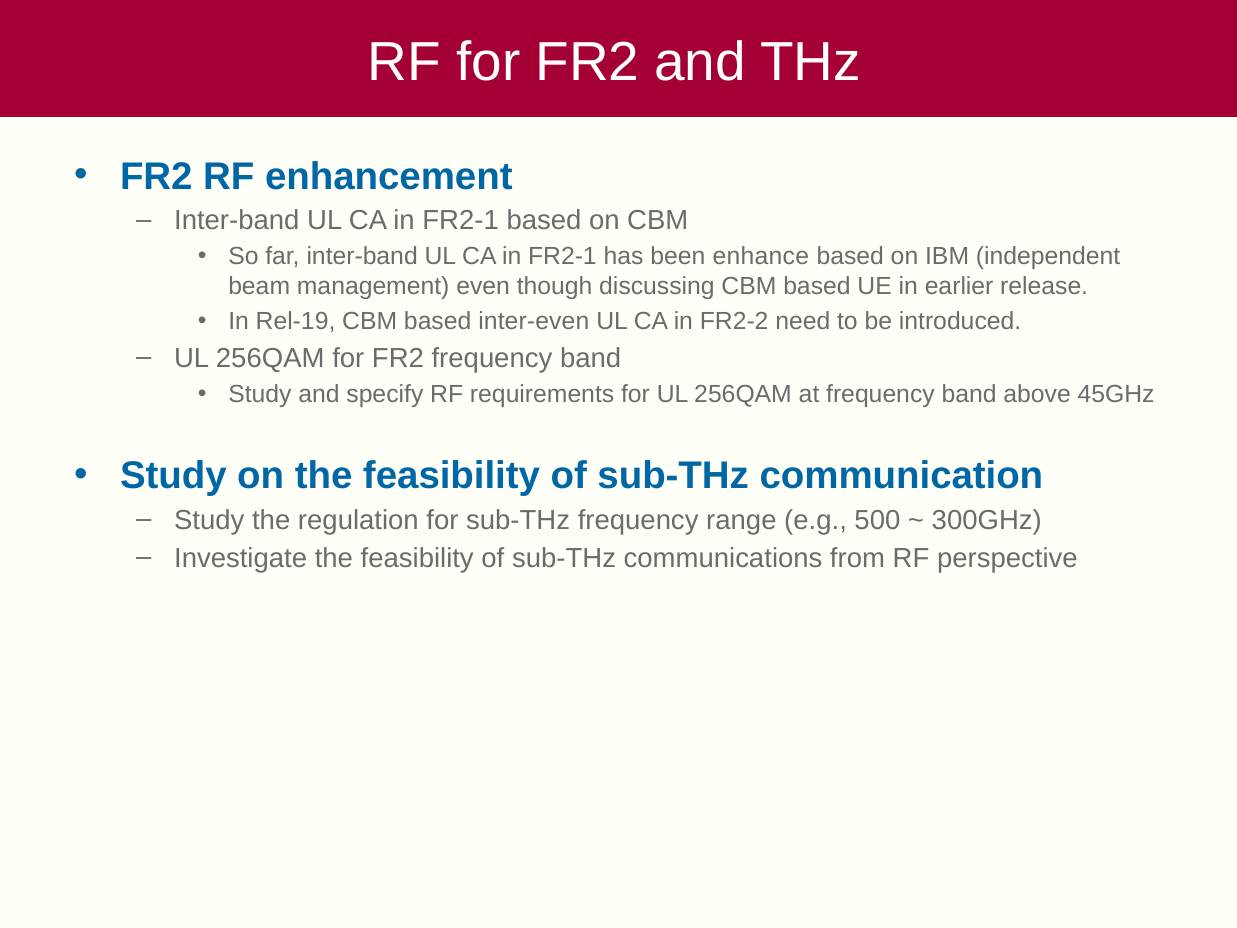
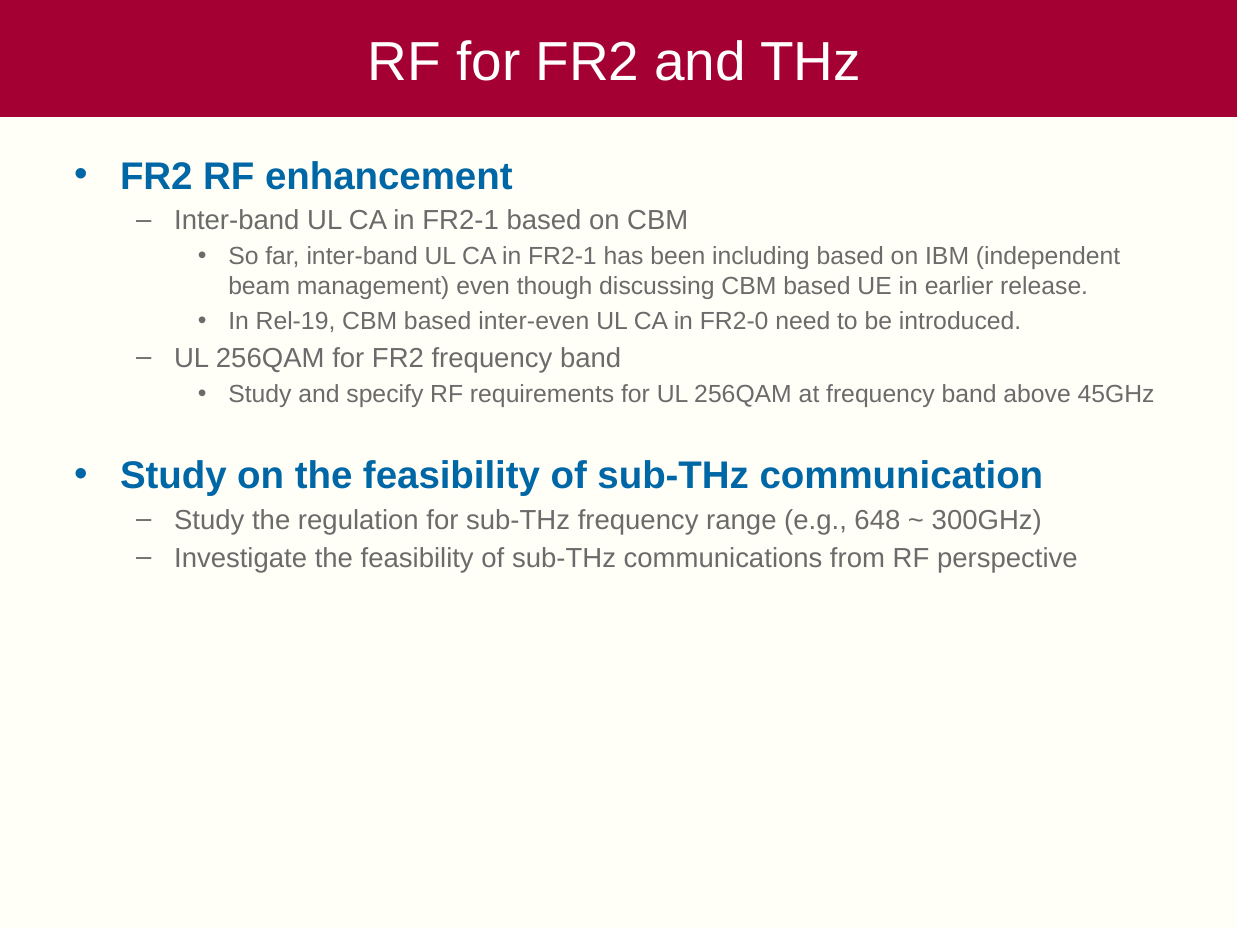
enhance: enhance -> including (761, 257)
FR2-2: FR2-2 -> FR2-0 (734, 321)
500: 500 -> 648 (877, 520)
